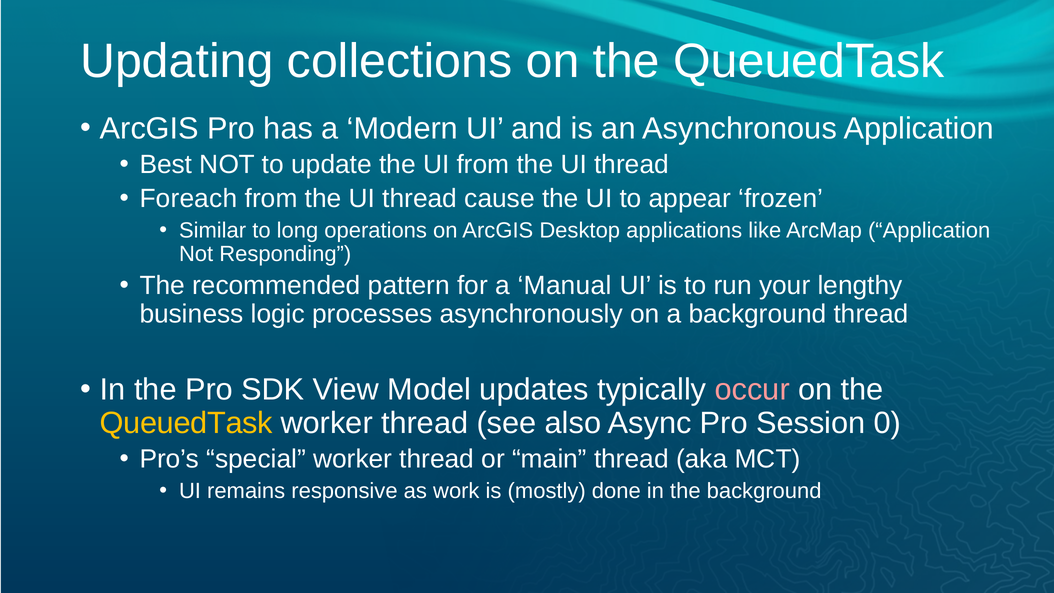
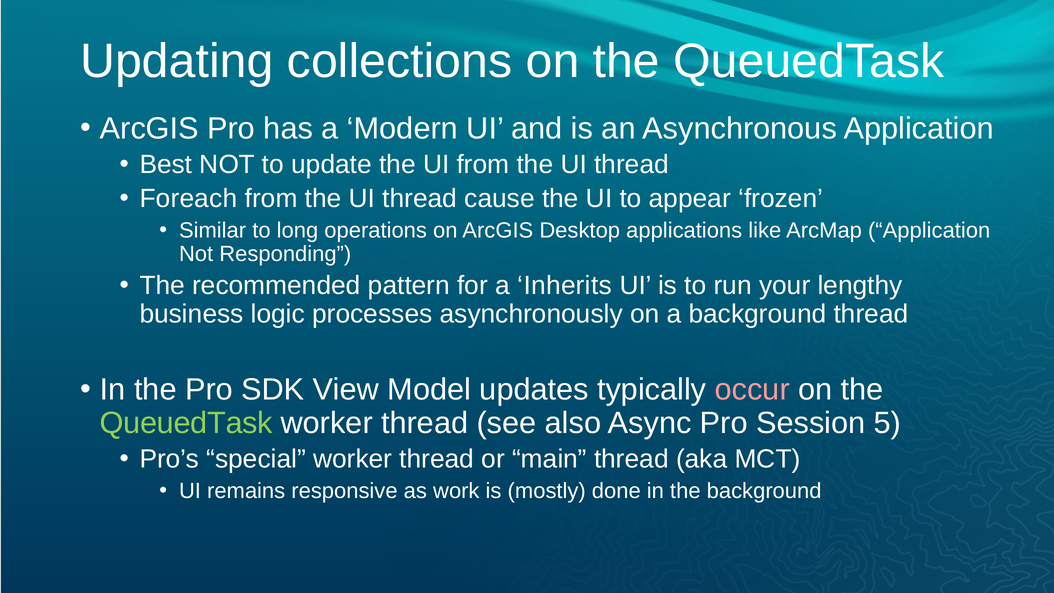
Manual: Manual -> Inherits (565, 285)
QueuedTask colour: yellow -> light green (186, 423)
0: 0 -> 5 (887, 423)
